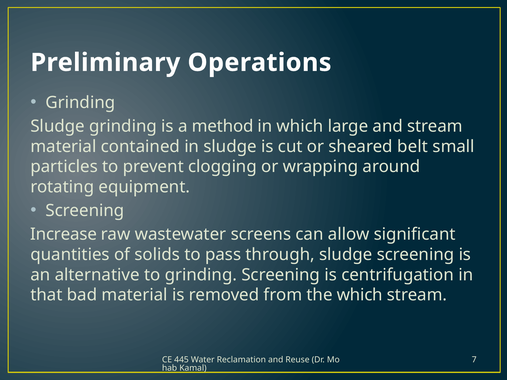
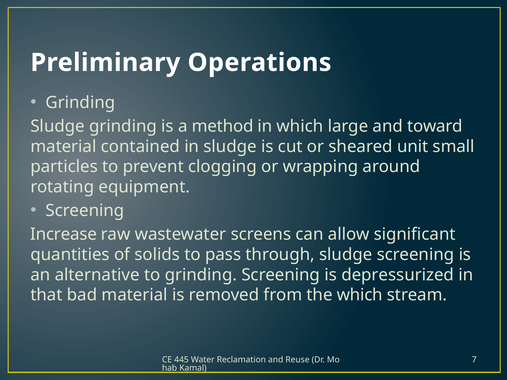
and stream: stream -> toward (435, 126)
belt: belt -> unit (413, 147)
centrifugation: centrifugation -> depressurized (398, 275)
